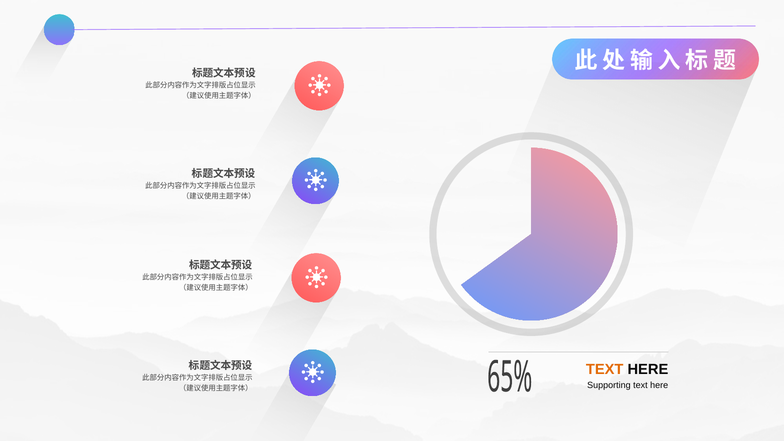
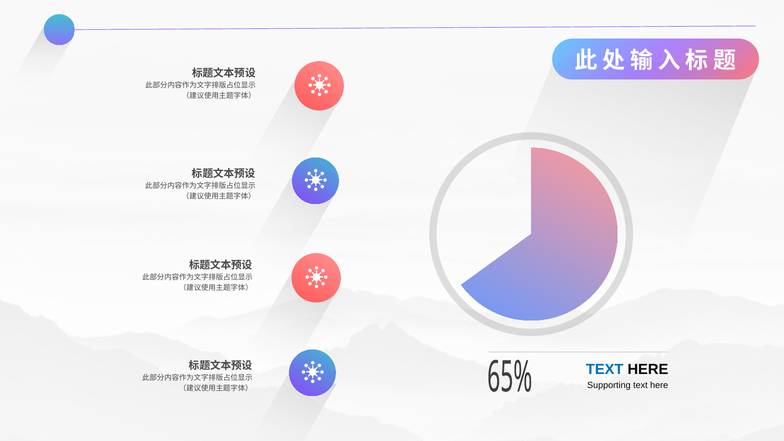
TEXT colour: orange -> blue (605, 369)
